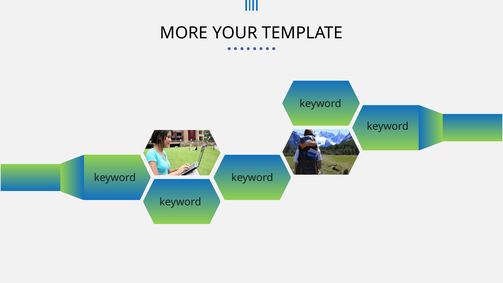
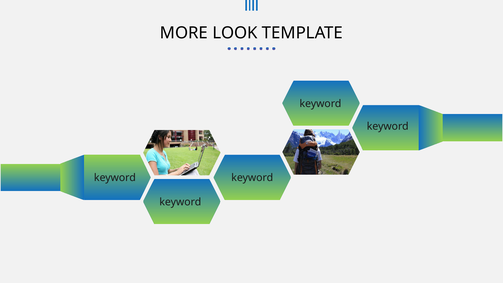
YOUR: YOUR -> LOOK (235, 33)
